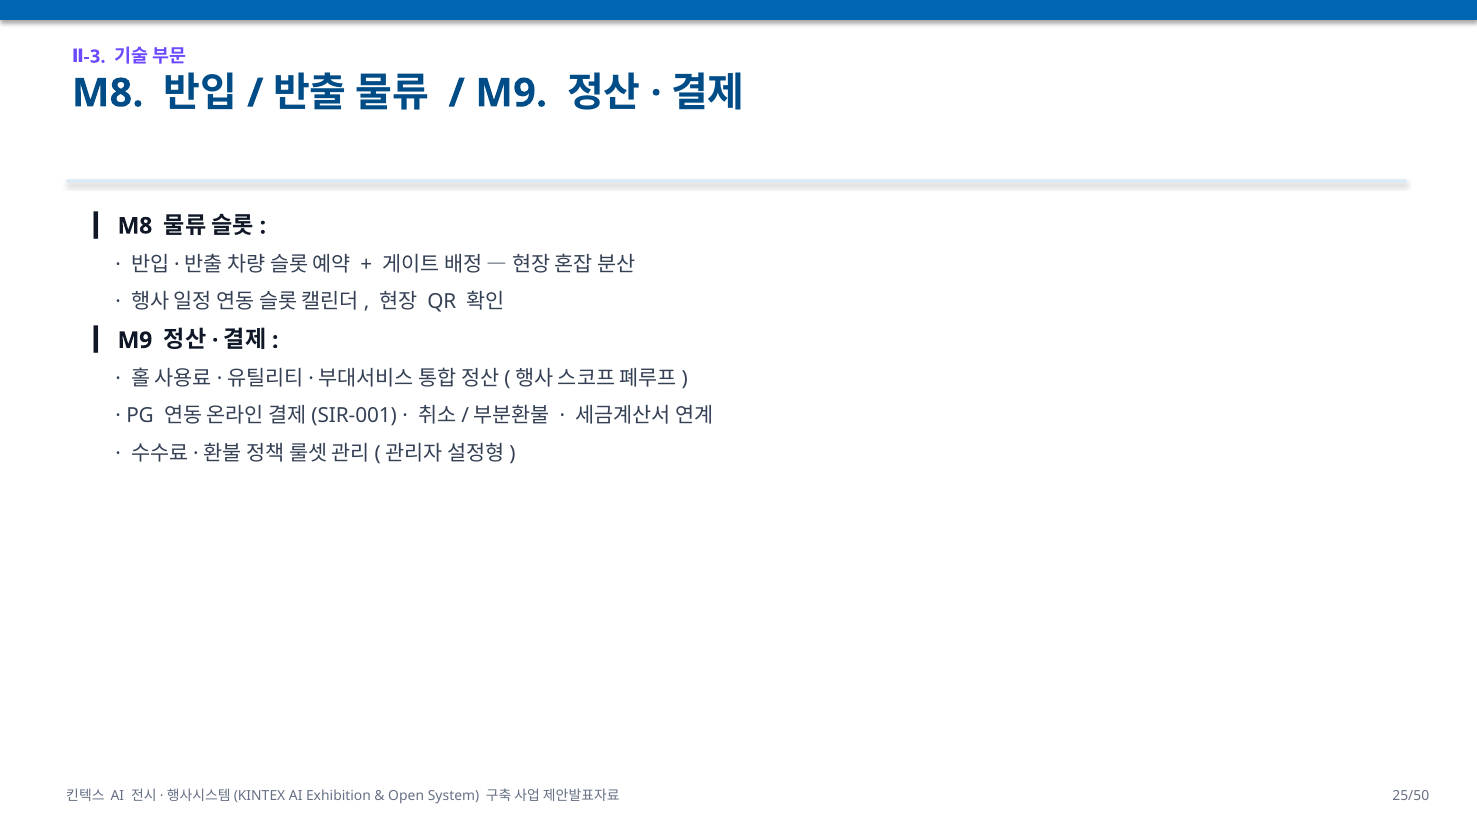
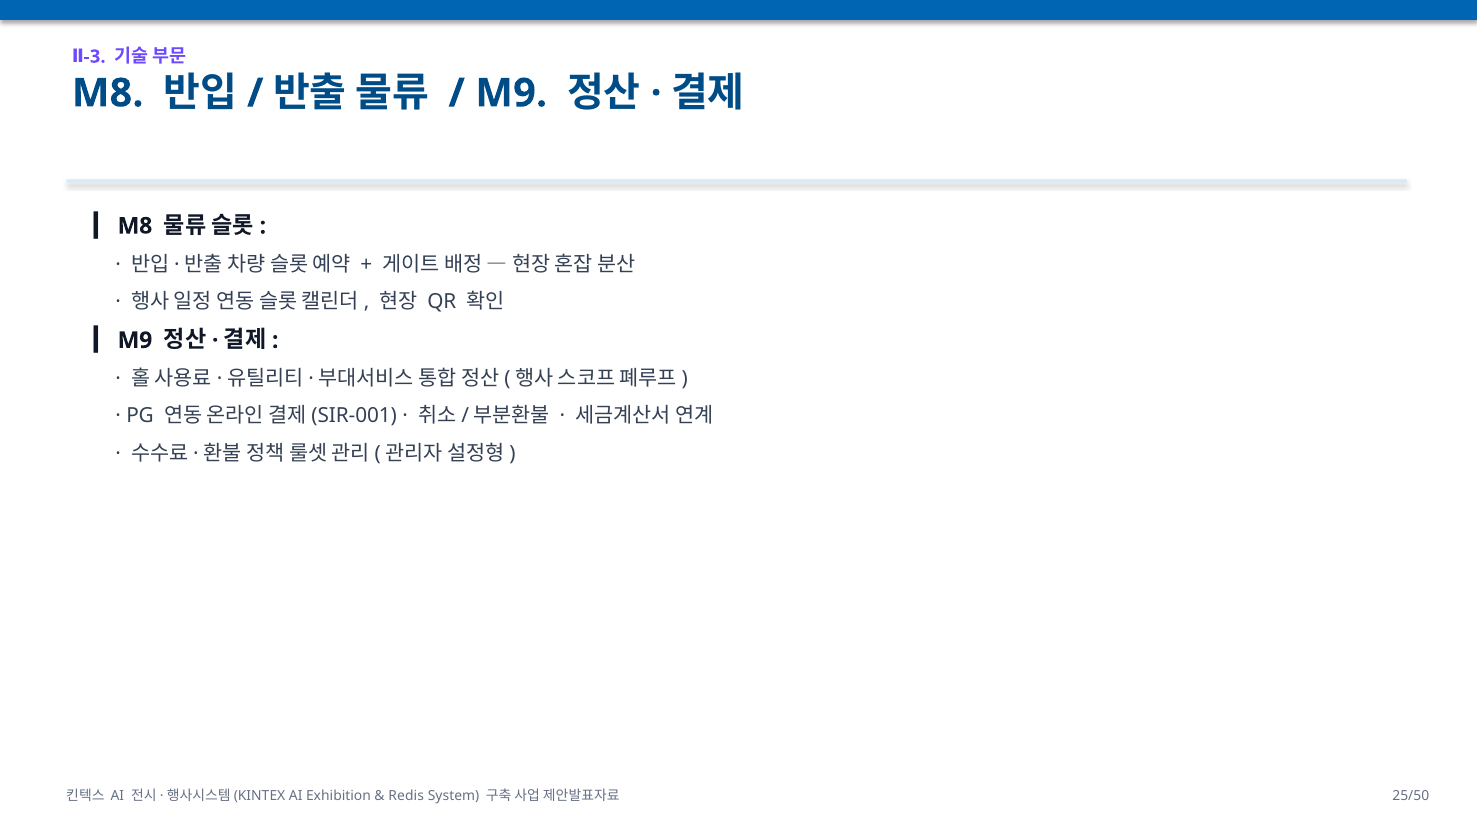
Open: Open -> Redis (406, 796)
